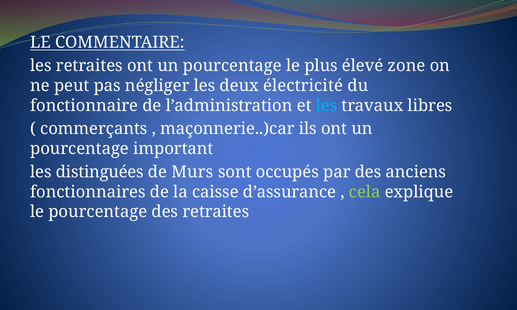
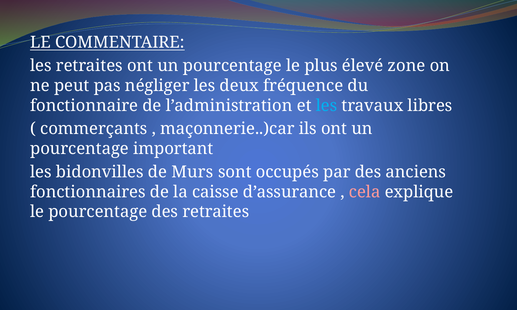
électricité: électricité -> fréquence (303, 86)
distinguées: distinguées -> bidonvilles (100, 172)
cela colour: light green -> pink (365, 192)
